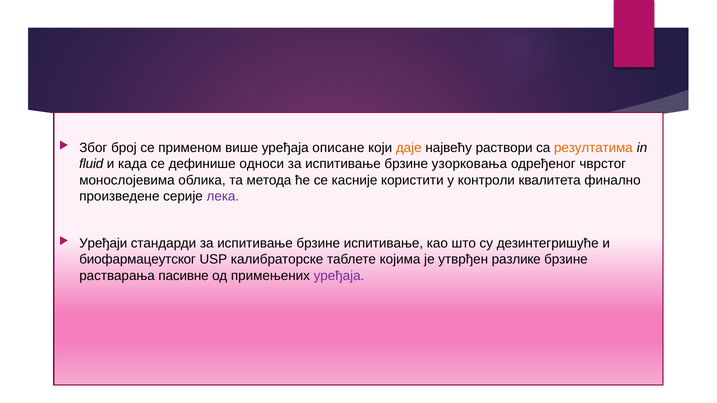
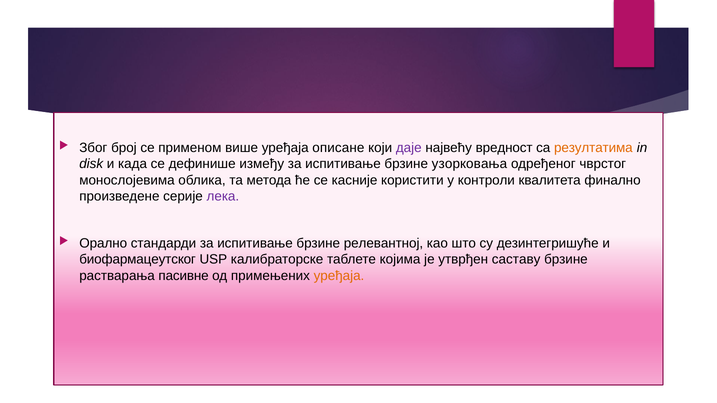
даје colour: orange -> purple (409, 148)
раствори: раствори -> вредност (504, 148)
fluid: fluid -> disk (91, 164)
односи: односи -> између (262, 164)
Уређаји: Уређаји -> Орално (103, 244)
брзине испитивање: испитивање -> релевантној (383, 244)
разлике: разлике -> саставу (516, 260)
уређаја colour: purple -> orange (339, 276)
